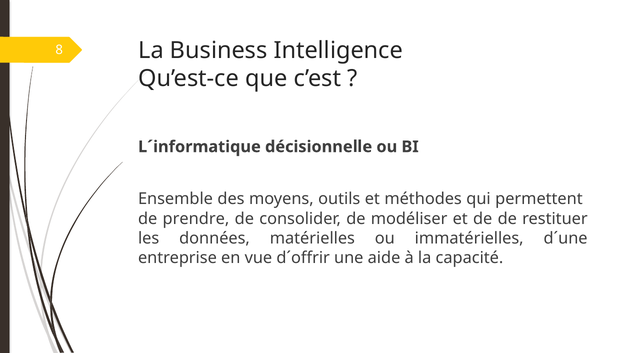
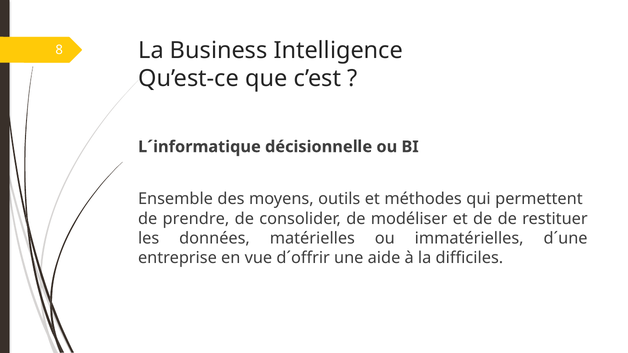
capacité: capacité -> difficiles (469, 258)
